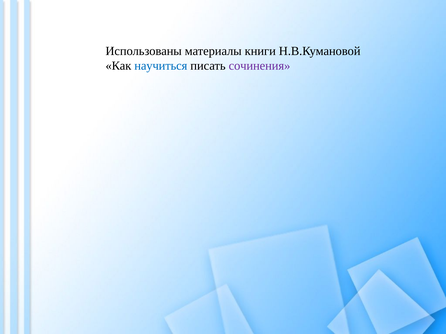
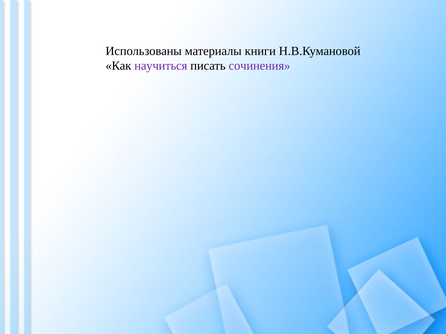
научиться colour: blue -> purple (161, 66)
